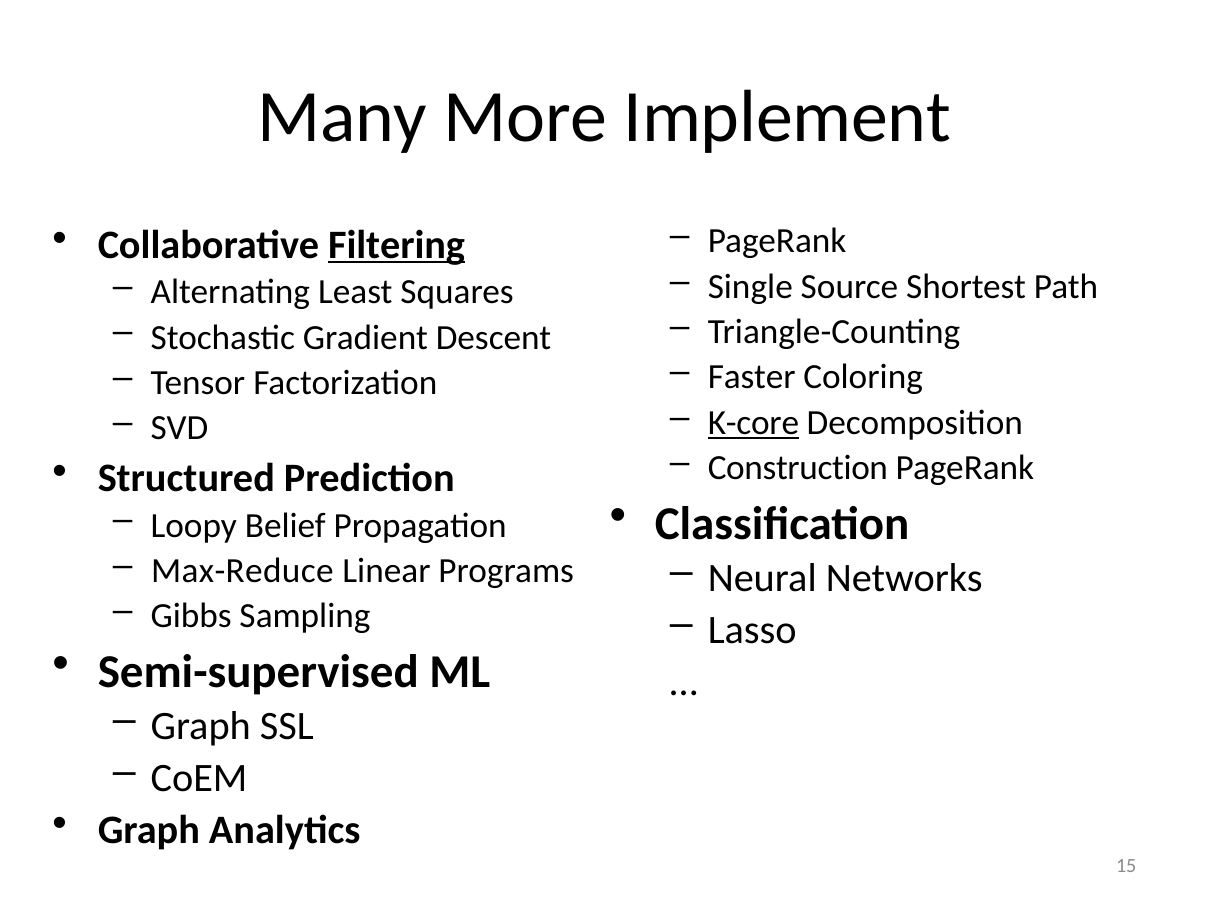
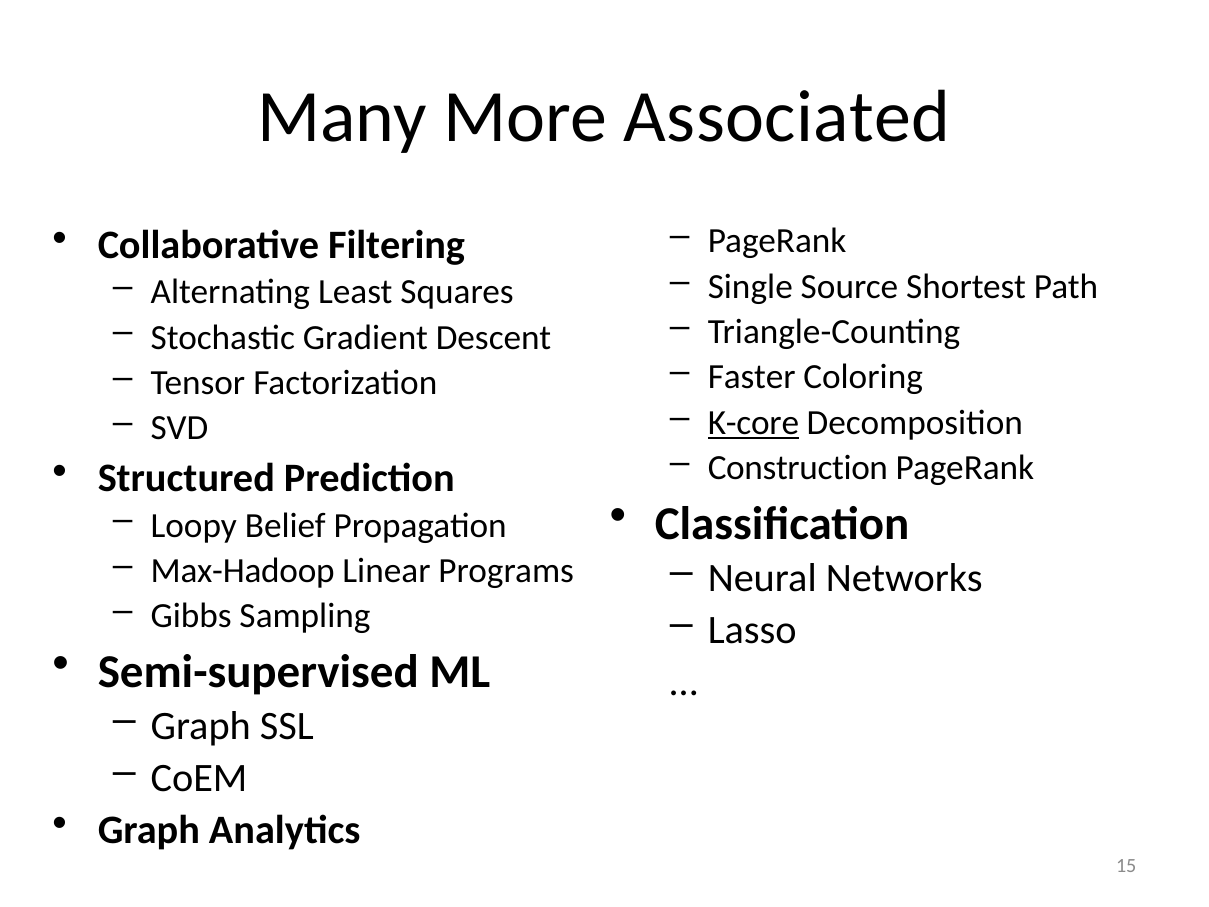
Implement: Implement -> Associated (787, 117)
Filtering underline: present -> none (397, 245)
Max-Reduce: Max-Reduce -> Max-Hadoop (243, 571)
